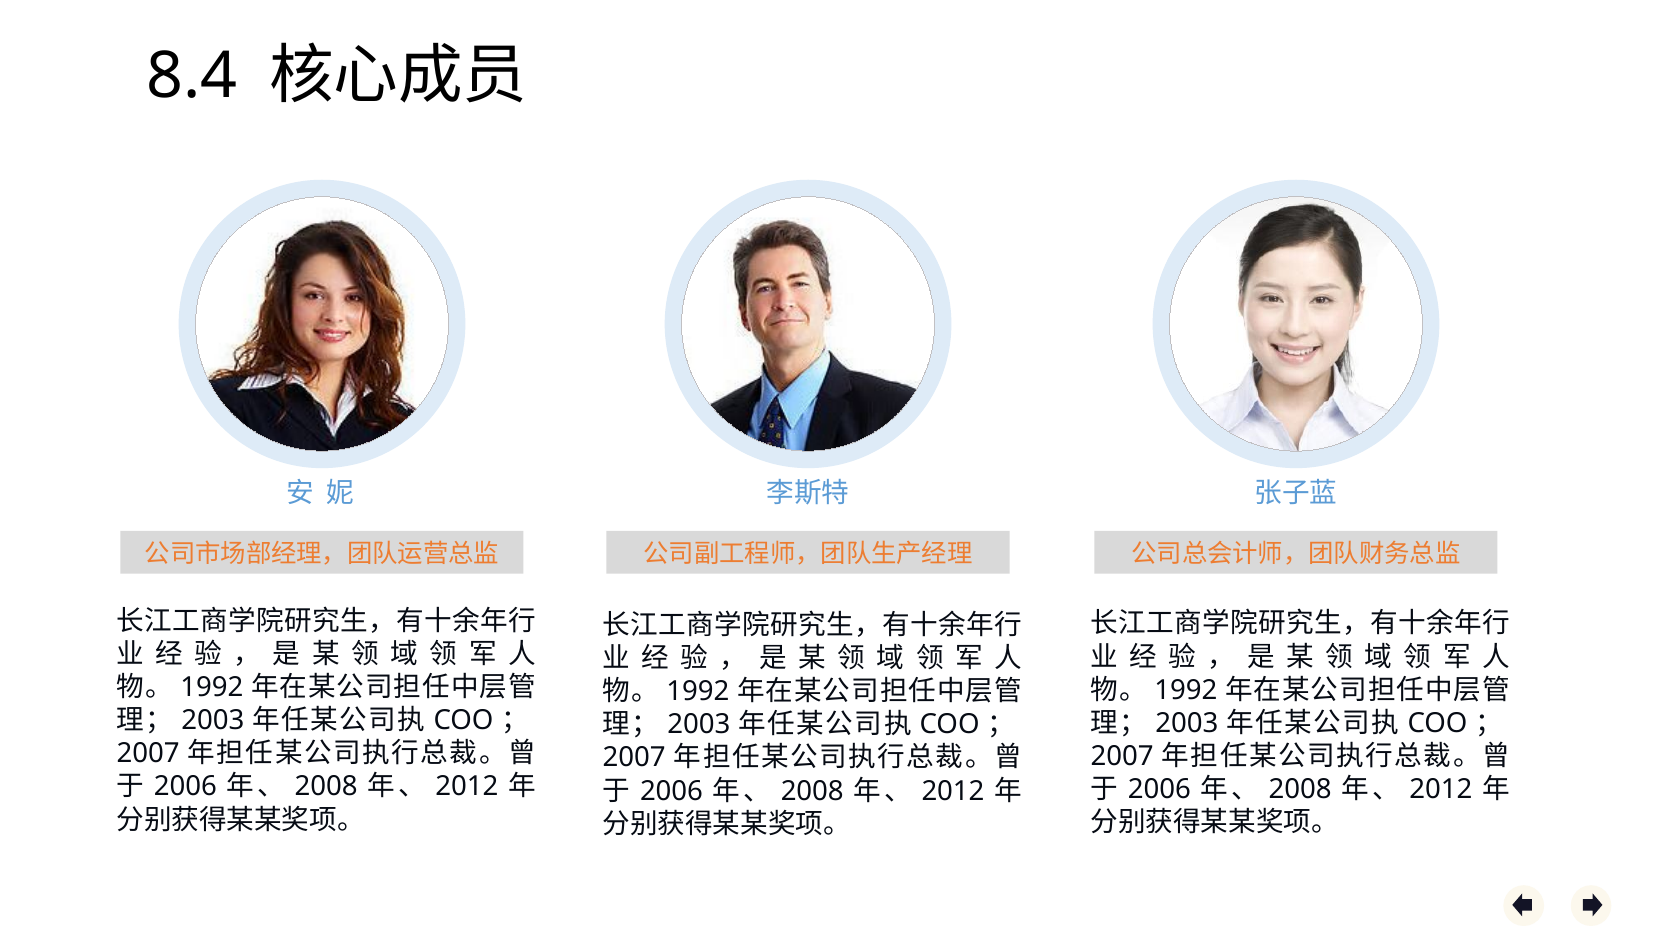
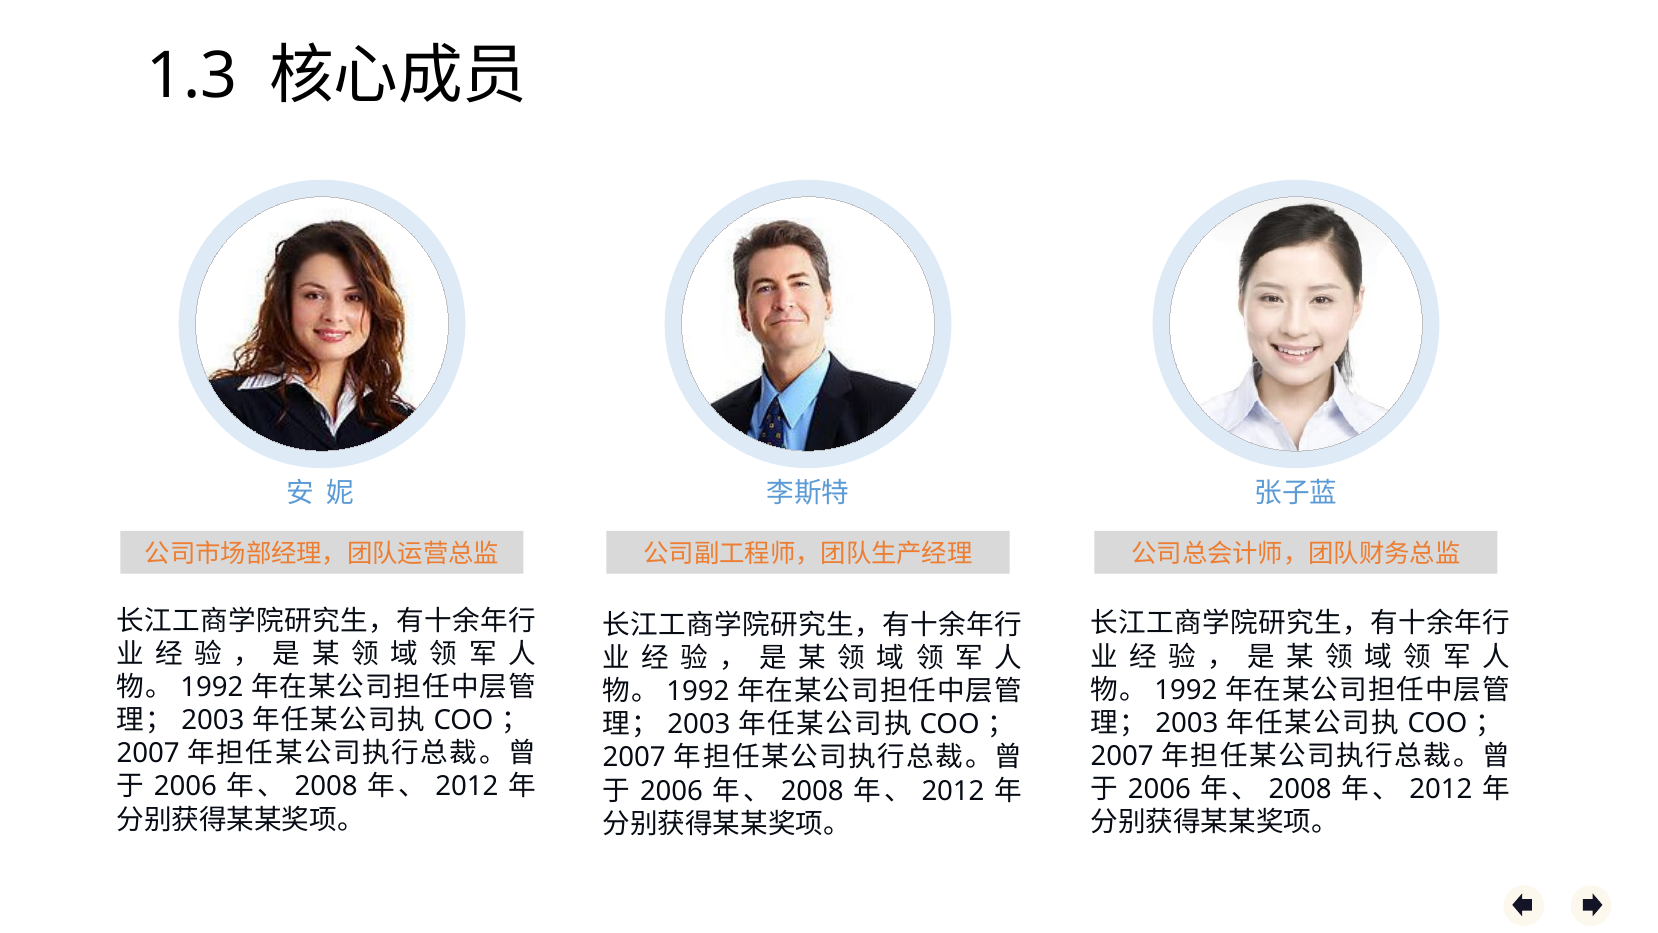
8.4: 8.4 -> 1.3 (192, 77)
